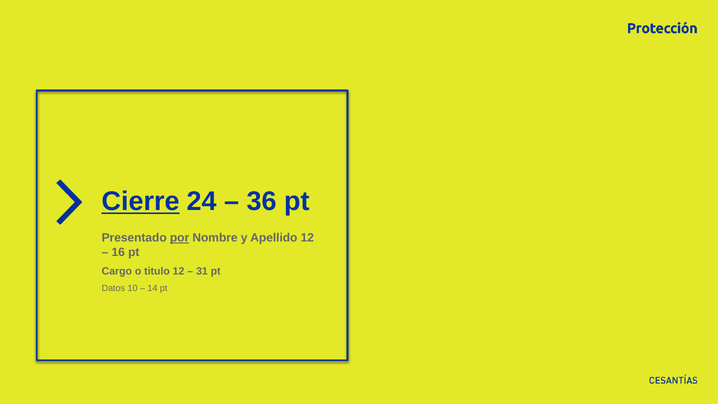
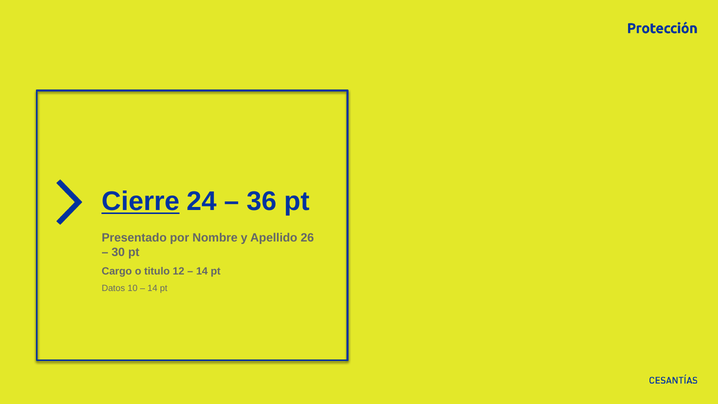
por underline: present -> none (180, 238)
Apellido 12: 12 -> 26 (307, 238)
16: 16 -> 30 (118, 252)
31: 31 -> 14 (202, 272)
